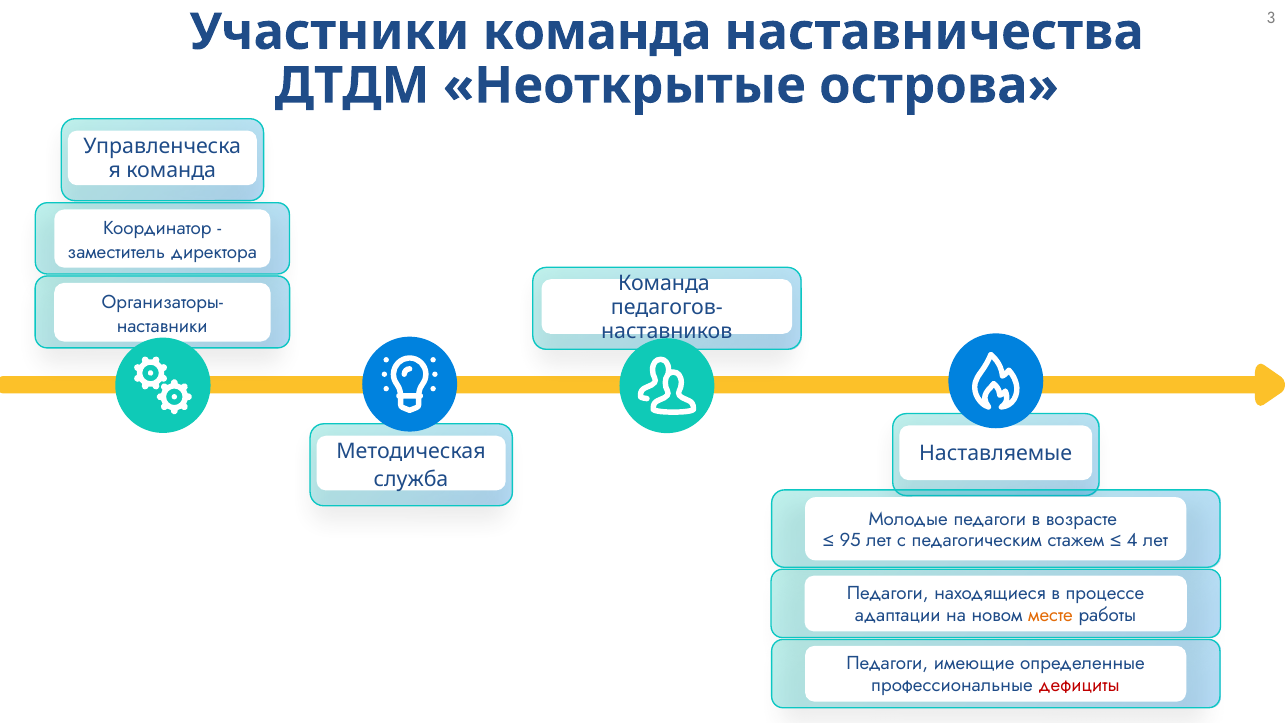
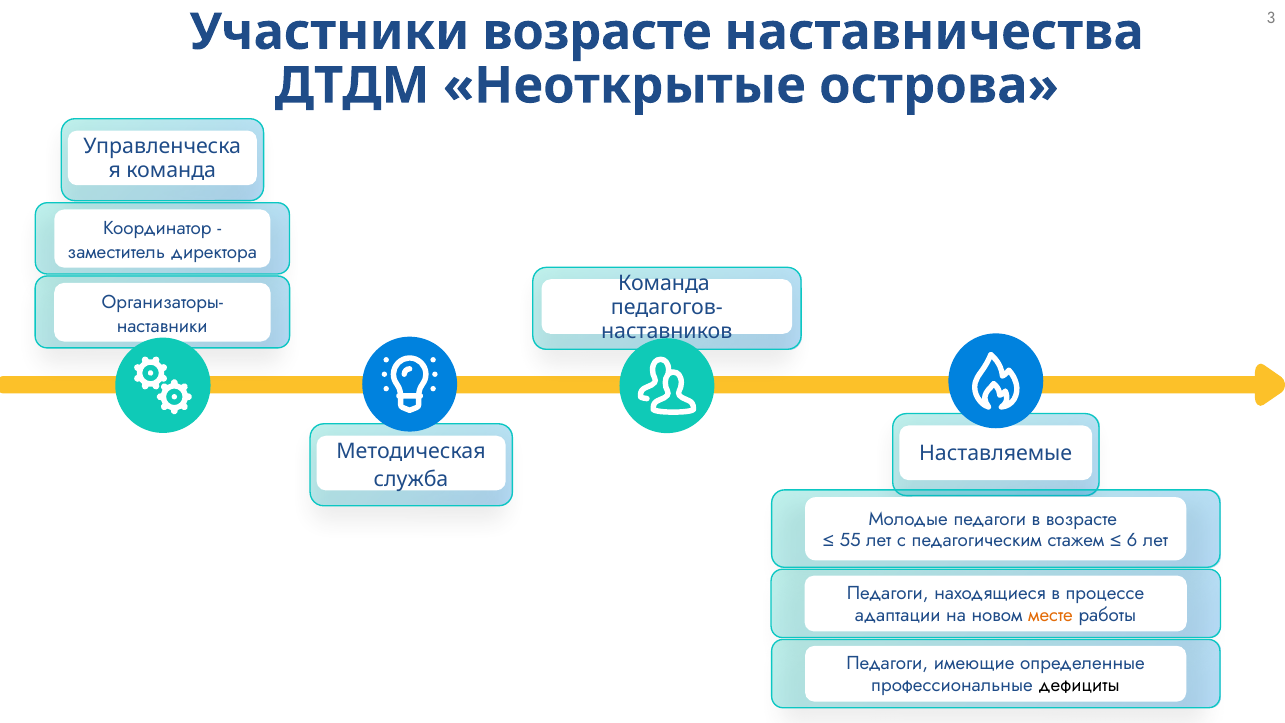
Участники команда: команда -> возрасте (597, 32)
95: 95 -> 55 (850, 540)
4: 4 -> 6 (1132, 540)
дефициты colour: red -> black (1079, 685)
